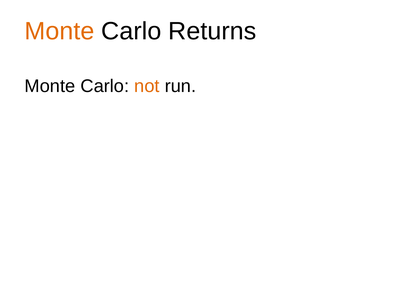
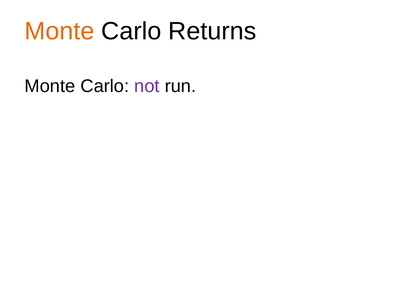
not colour: orange -> purple (147, 86)
